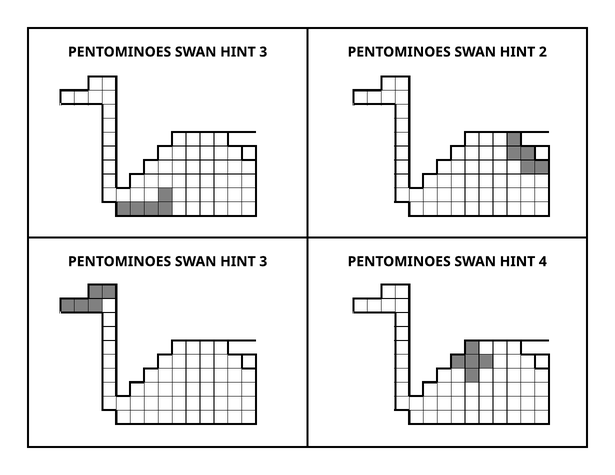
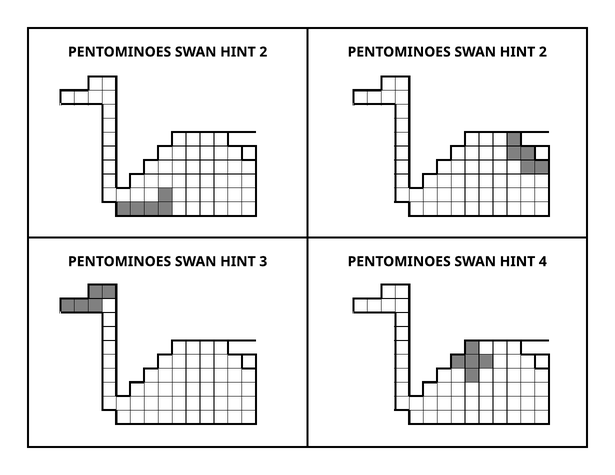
3: 3 -> 2 (263, 52)
